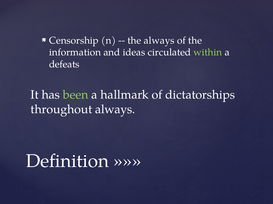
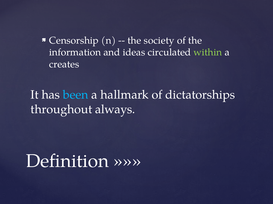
the always: always -> society (159, 41)
defeats: defeats -> creates (64, 64)
been colour: light green -> light blue (76, 95)
